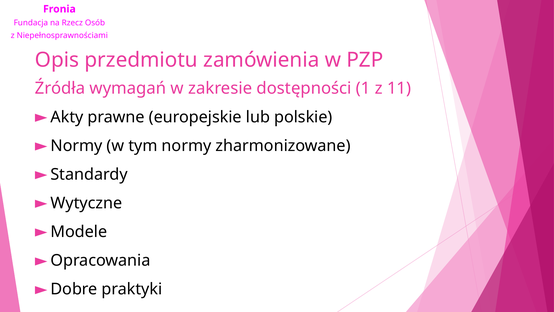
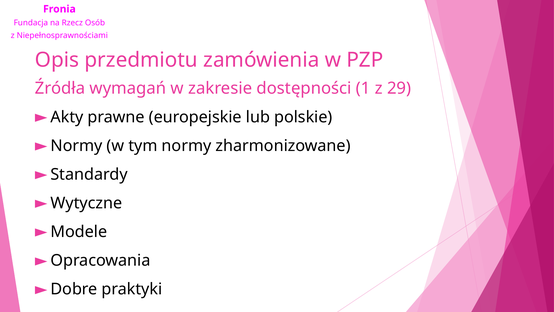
11: 11 -> 29 (399, 88)
